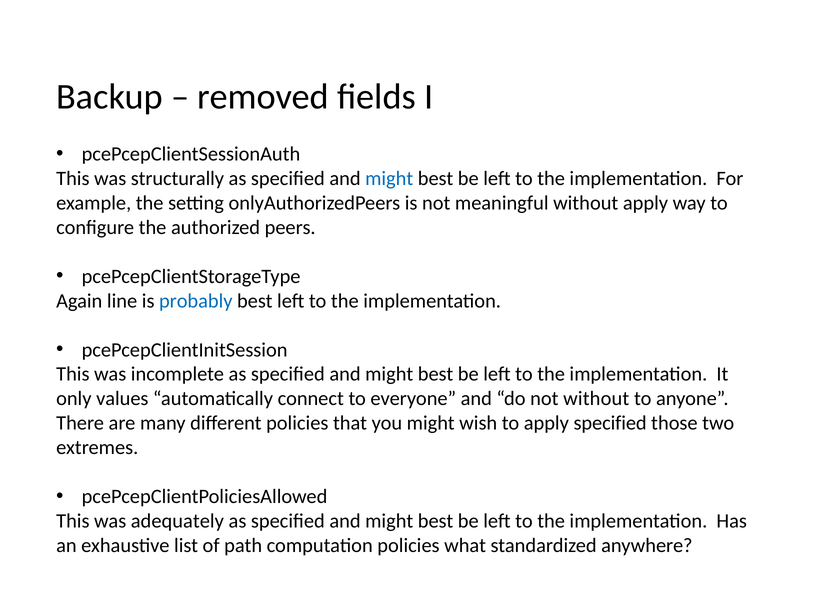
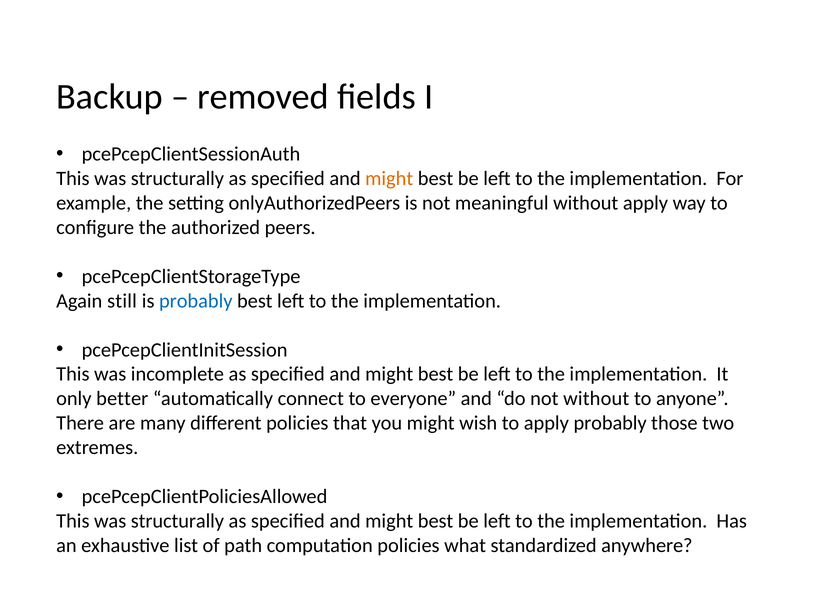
might colour: blue -> orange (389, 179)
line: line -> still (122, 301)
values: values -> better (122, 399)
apply specified: specified -> probably (610, 424)
adequately: adequately -> structurally (177, 522)
